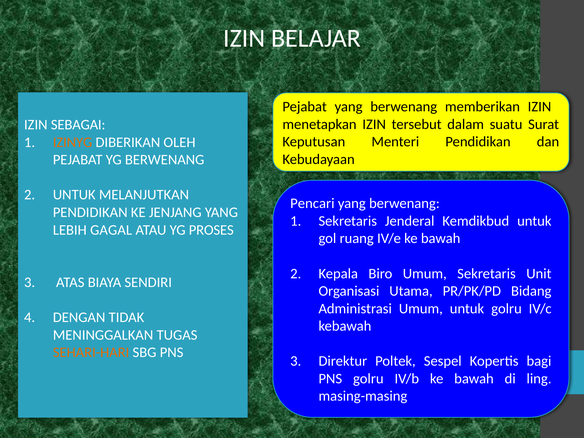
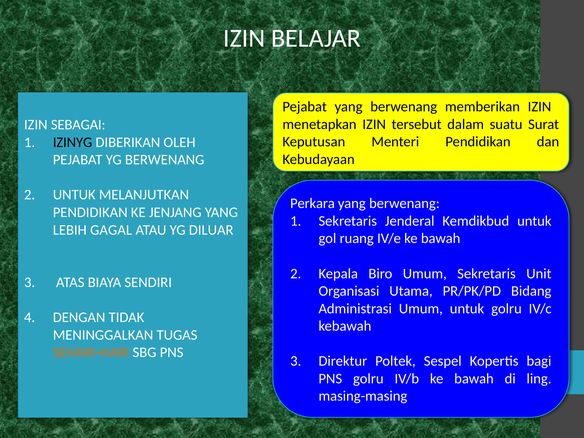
IZINYG colour: orange -> black (73, 142)
Pencari: Pencari -> Perkara (312, 203)
PROSES: PROSES -> DILUAR (211, 230)
